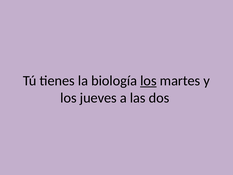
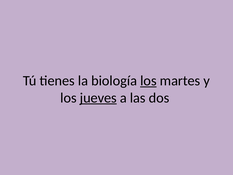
jueves underline: none -> present (98, 98)
